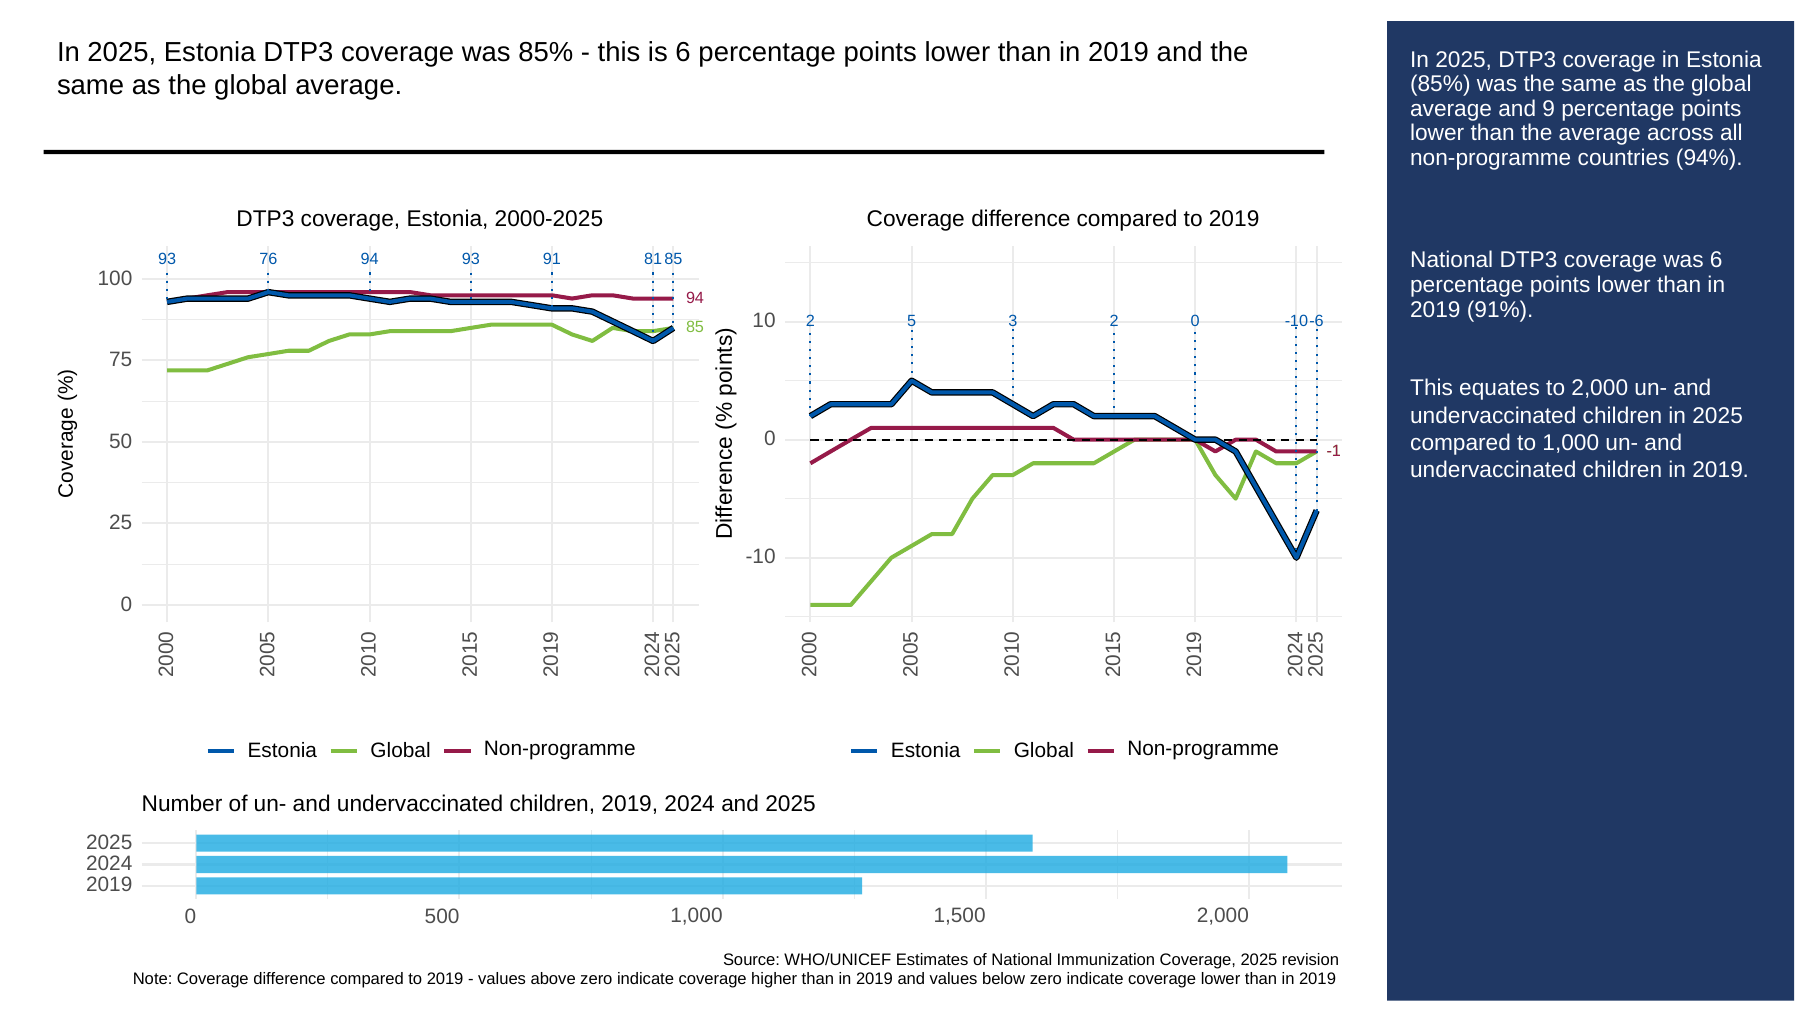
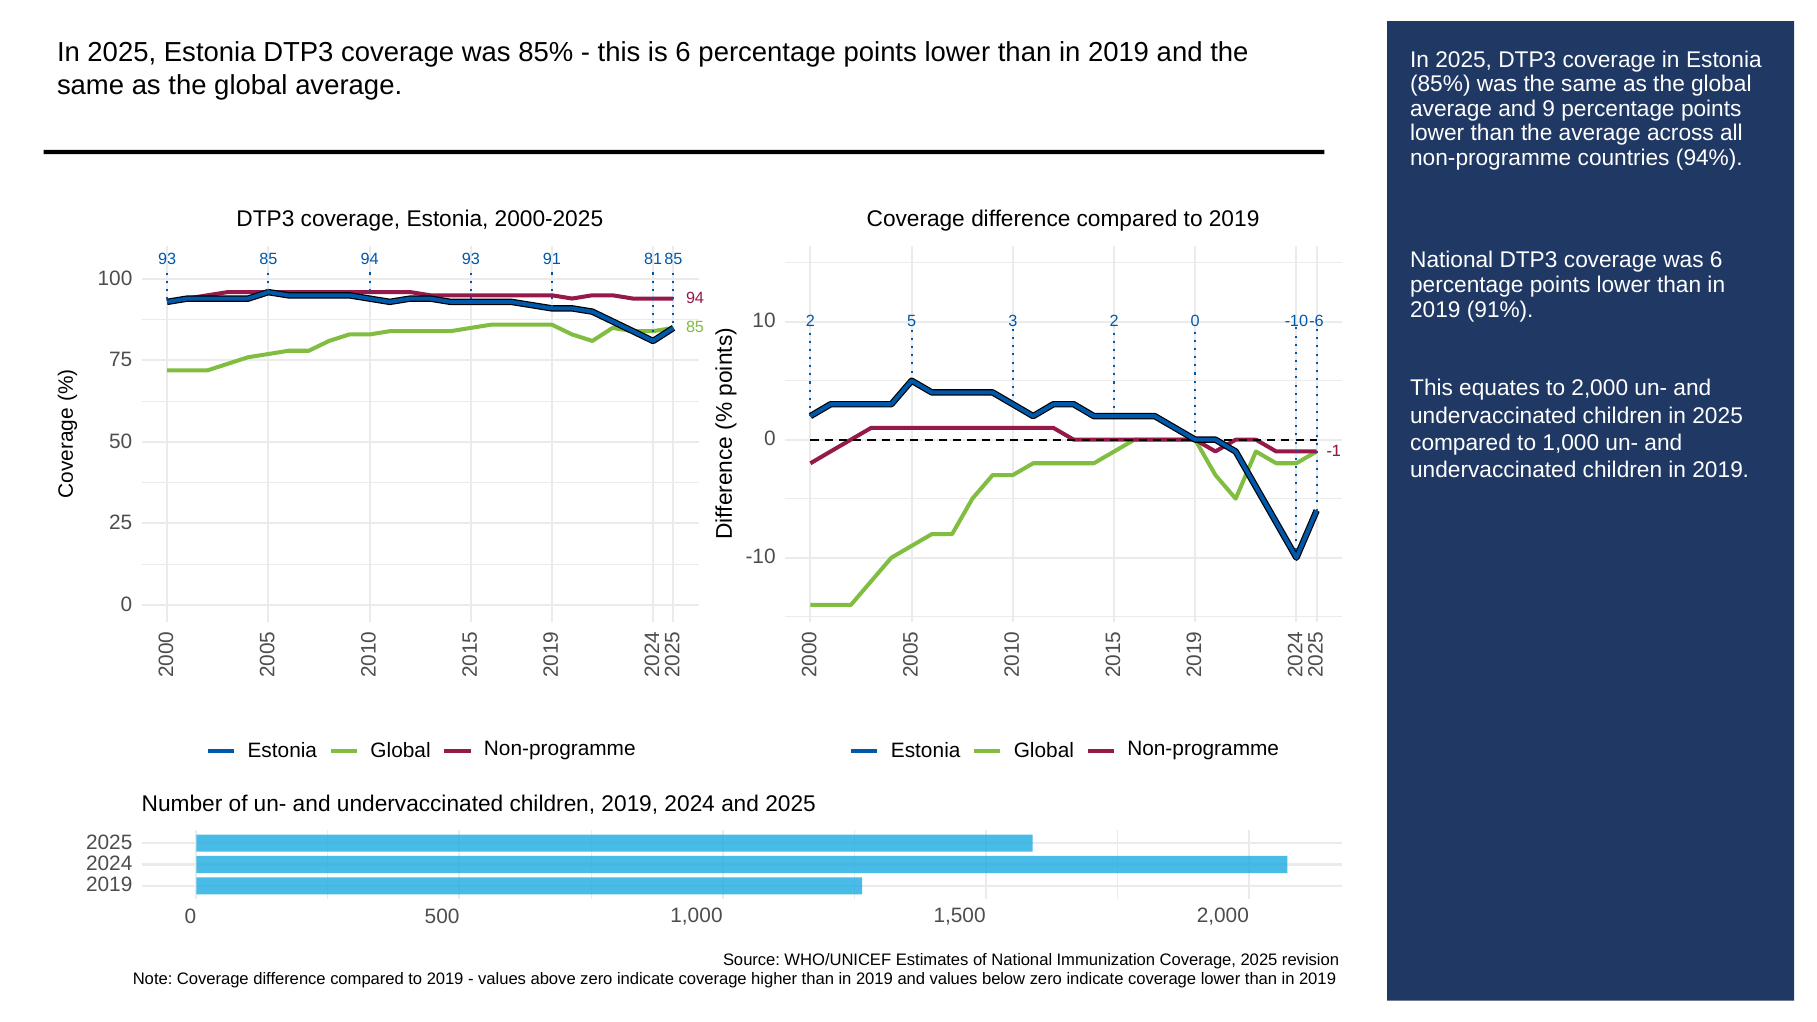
93 76: 76 -> 85 (268, 259)
